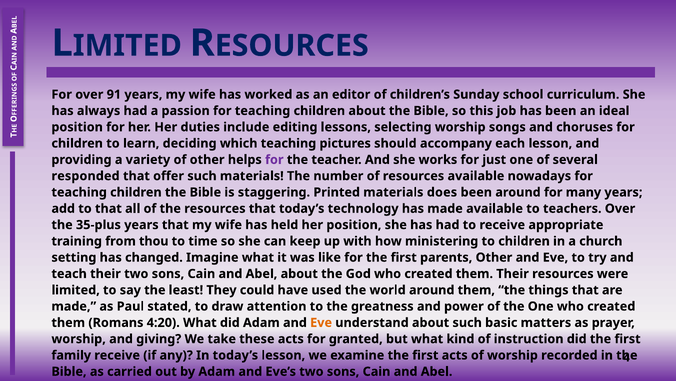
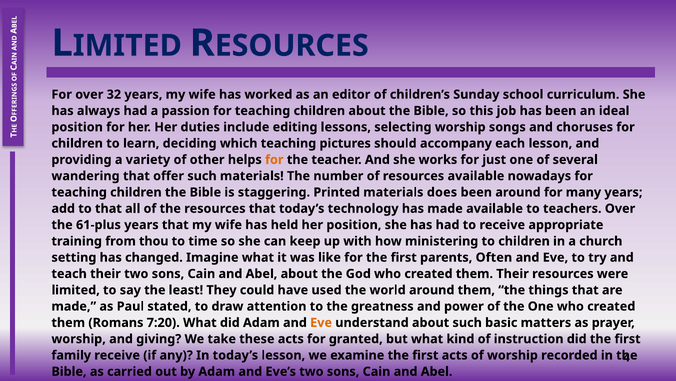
91: 91 -> 32 (114, 94)
for colour: purple -> orange (274, 159)
responded: responded -> wandering (86, 176)
35-plus: 35-plus -> 61-plus (98, 224)
parents Other: Other -> Often (494, 257)
4:20: 4:20 -> 7:20 (163, 322)
